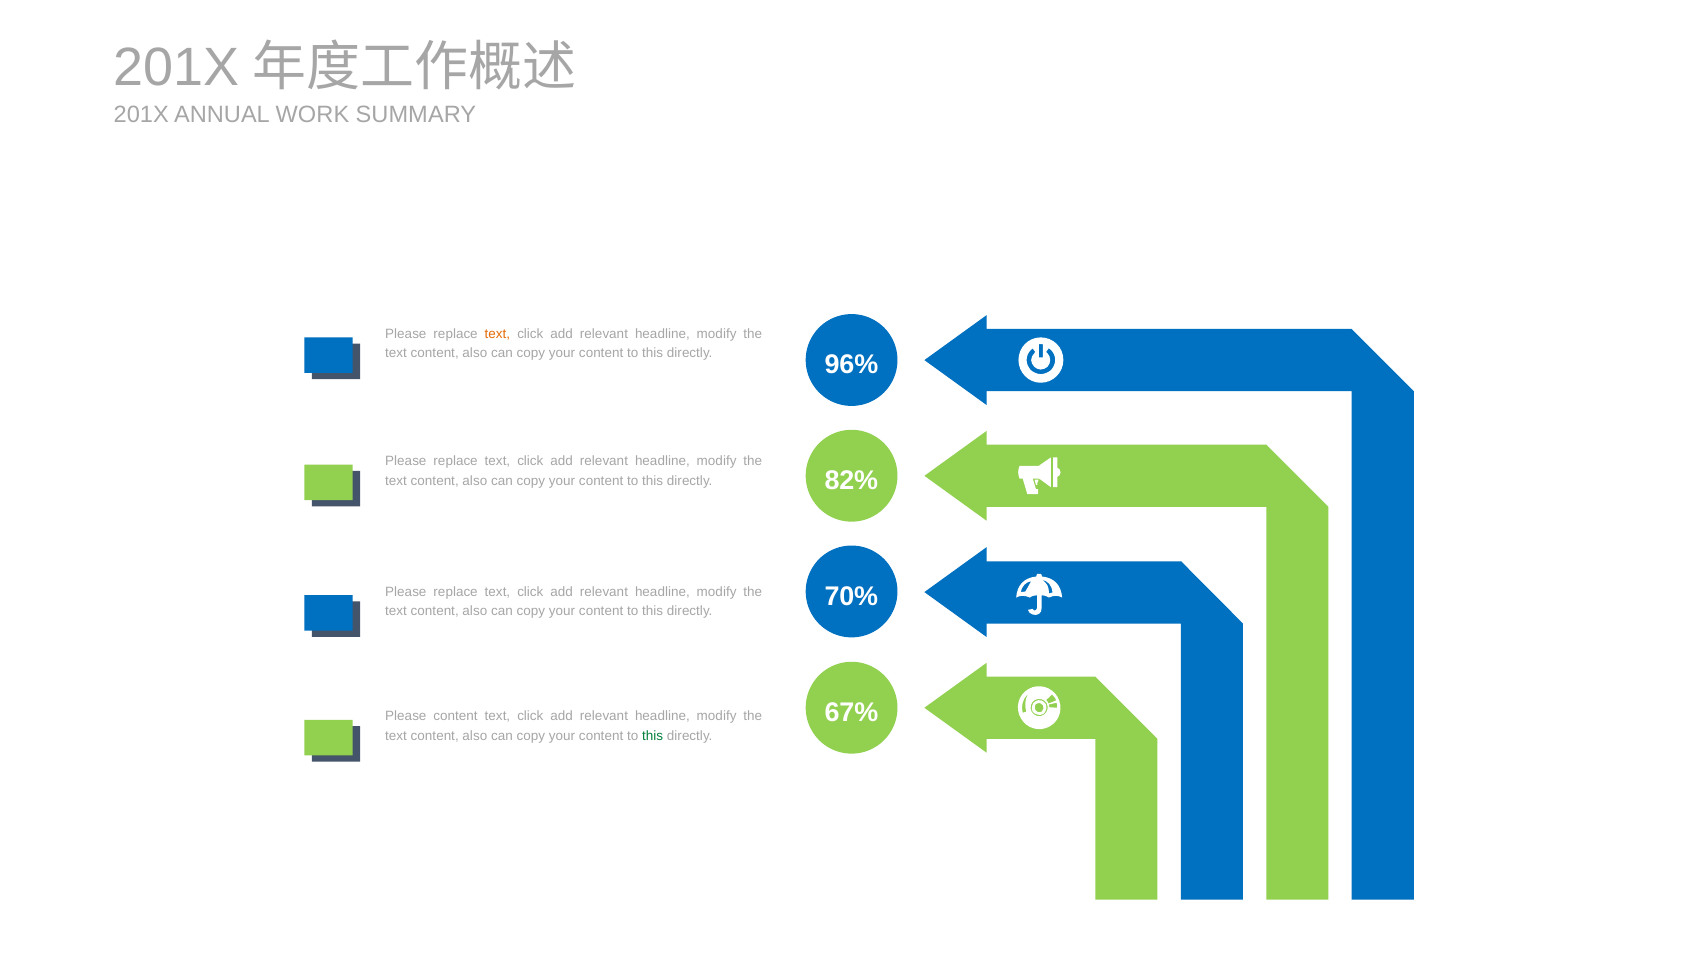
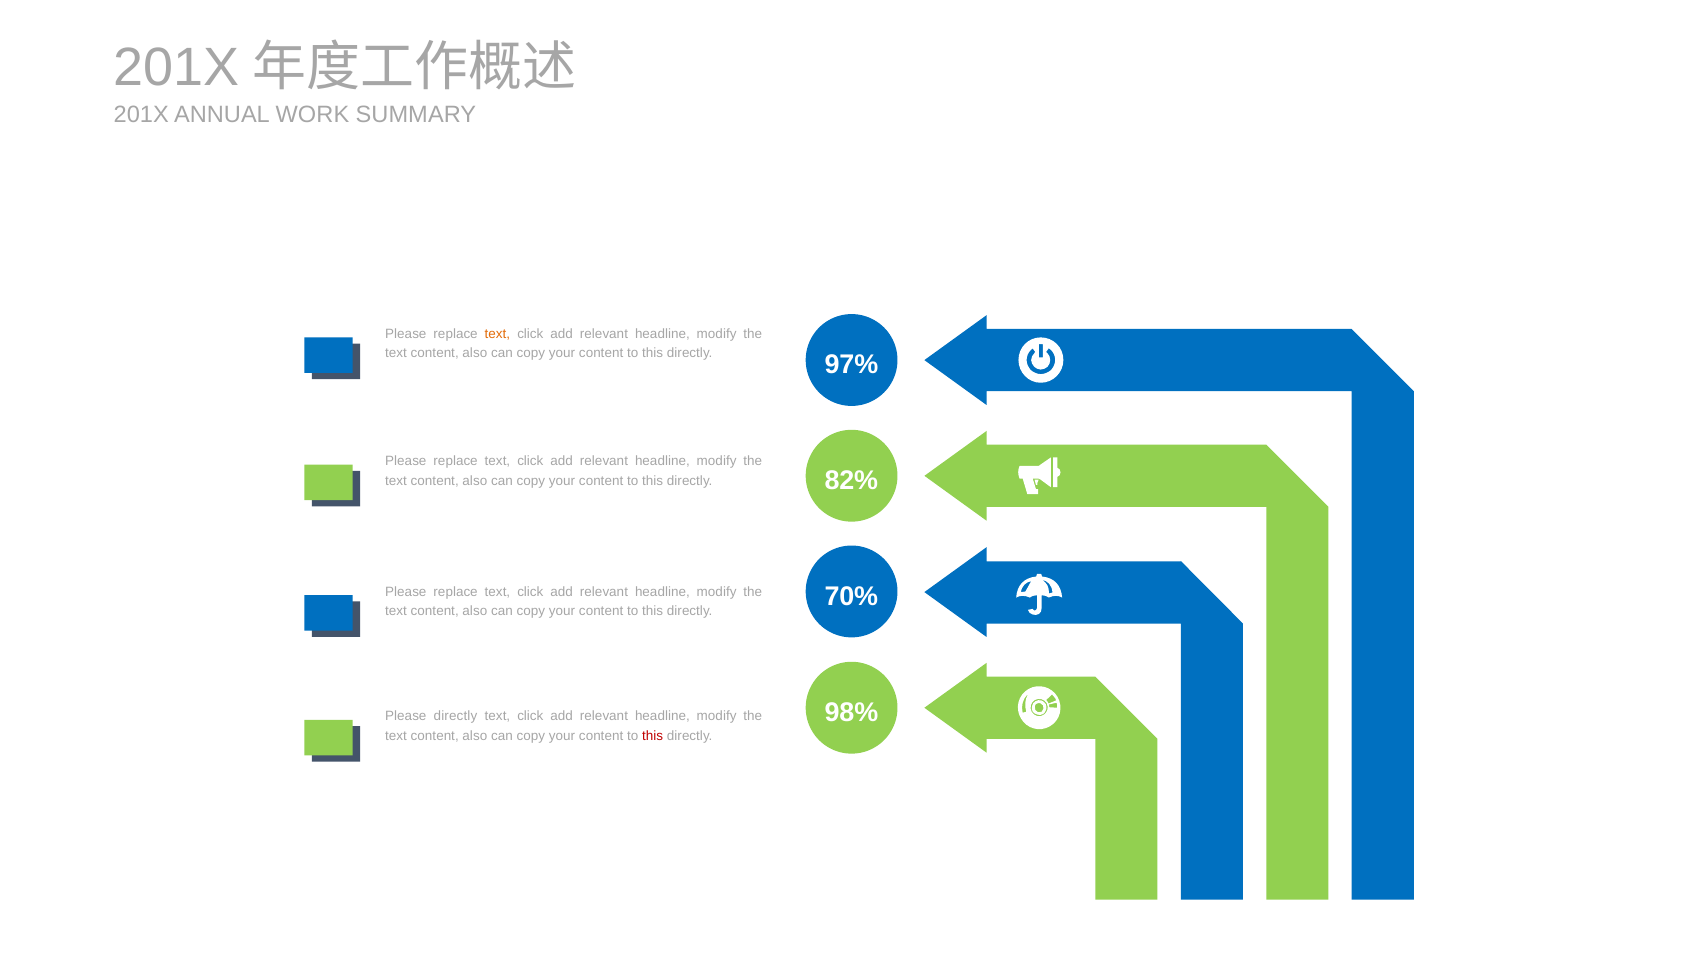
96%: 96% -> 97% (851, 365)
67%: 67% -> 98% (851, 712)
Please content: content -> directly (456, 716)
this colour: green -> red (653, 736)
